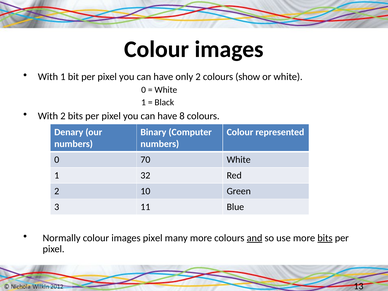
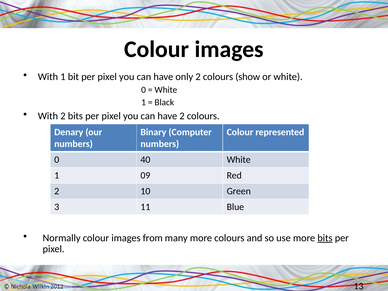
have 8: 8 -> 2 (182, 116)
70: 70 -> 40 (145, 160)
32: 32 -> 09 (145, 175)
images pixel: pixel -> from (153, 238)
and underline: present -> none (255, 238)
